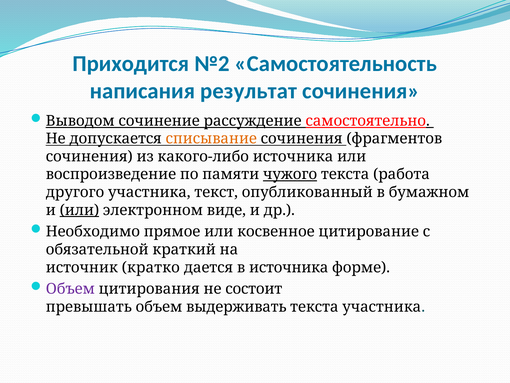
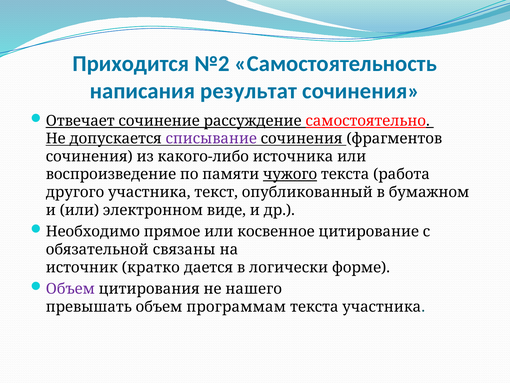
Выводом: Выводом -> Отвечает (80, 121)
списывание colour: orange -> purple (211, 138)
или underline: present -> none (79, 210)
краткий: краткий -> связаны (184, 249)
в источника: источника -> логически (289, 267)
состоит: состоит -> нашего (254, 289)
выдерживать: выдерживать -> программам (236, 306)
